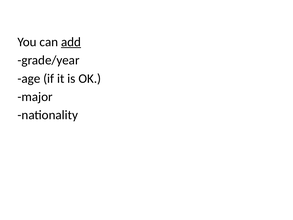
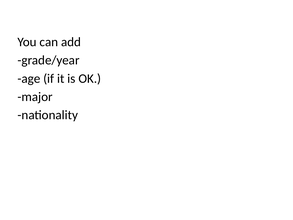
add underline: present -> none (71, 42)
